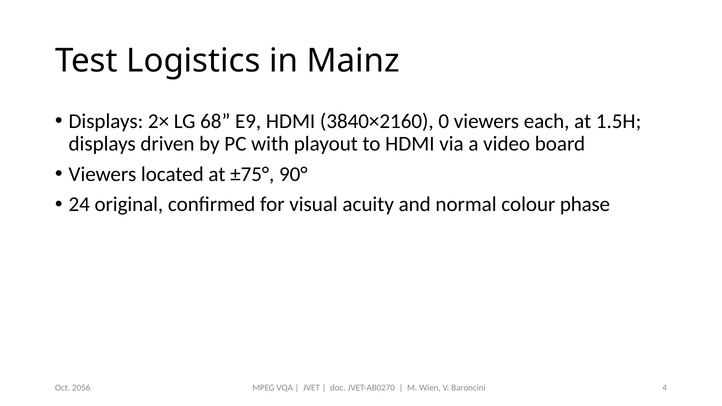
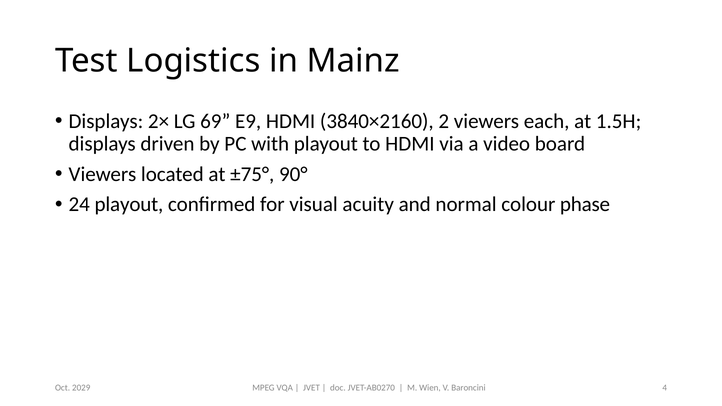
68: 68 -> 69 (215, 121)
0: 0 -> 2 (444, 121)
24 original: original -> playout (129, 204)
2056: 2056 -> 2029 (81, 388)
